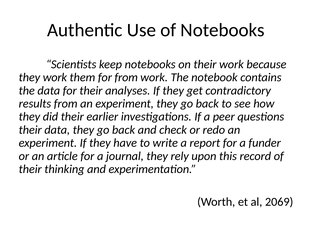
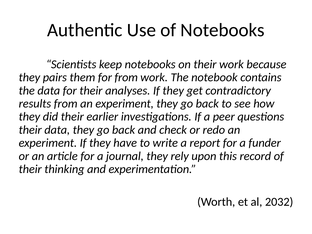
they work: work -> pairs (55, 77)
2069: 2069 -> 2032 (279, 202)
